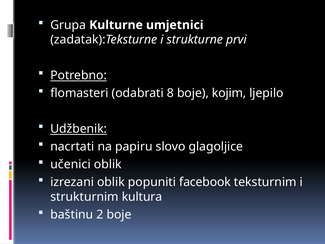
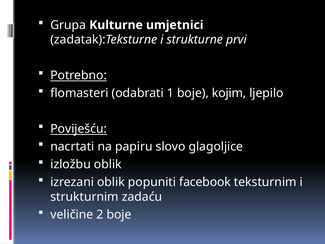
8: 8 -> 1 (170, 93)
Udžbenik: Udžbenik -> Poviješću (79, 129)
učenici: učenici -> izložbu (71, 164)
kultura: kultura -> zadaću (142, 197)
baštinu: baštinu -> veličine (72, 214)
